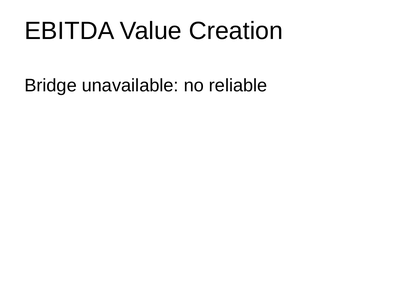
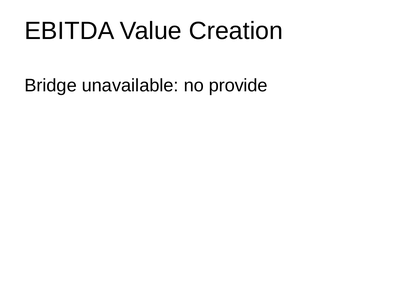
reliable: reliable -> provide (238, 86)
